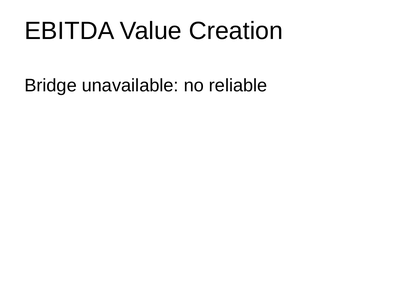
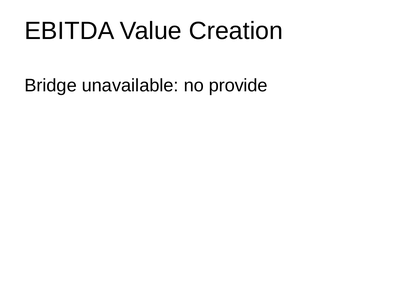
reliable: reliable -> provide (238, 86)
